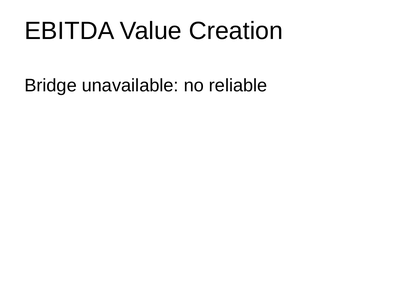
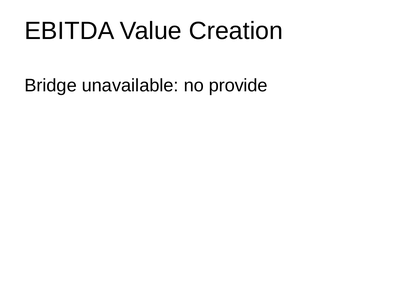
reliable: reliable -> provide (238, 86)
